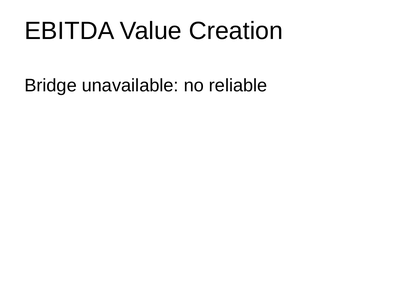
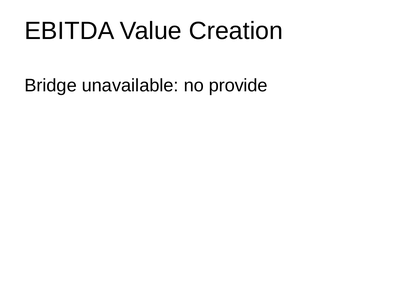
reliable: reliable -> provide (238, 86)
